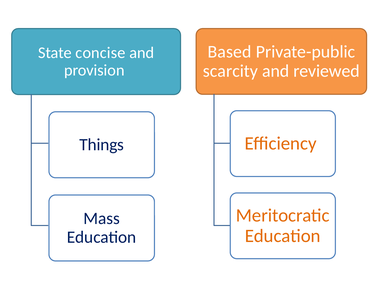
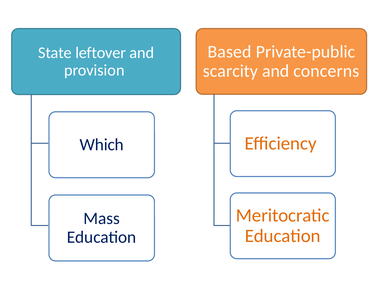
concise: concise -> leftover (101, 53)
reviewed: reviewed -> concerns (326, 71)
Things: Things -> Which (102, 145)
